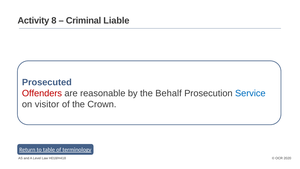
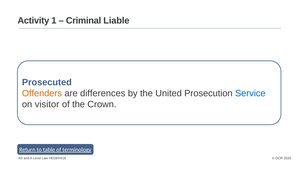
8: 8 -> 1 (54, 21)
Offenders colour: red -> orange (42, 93)
reasonable: reasonable -> differences (103, 93)
Behalf: Behalf -> United (169, 93)
